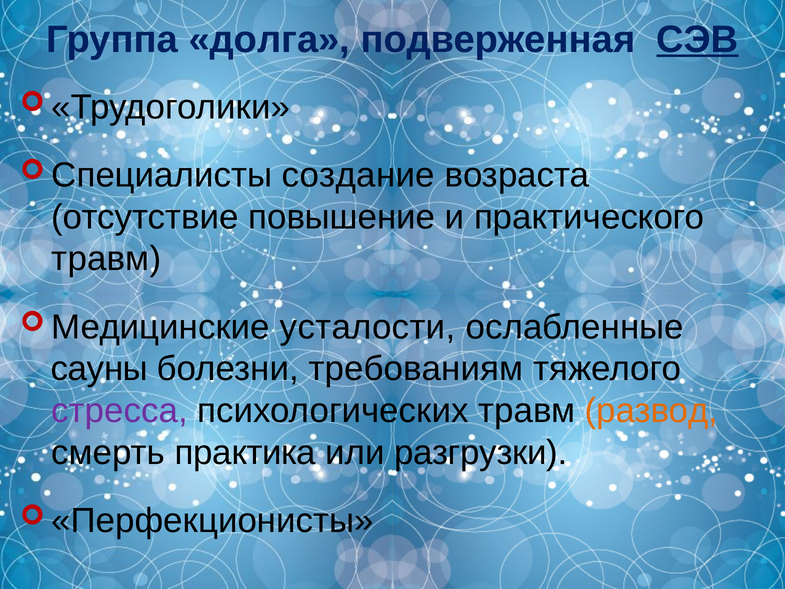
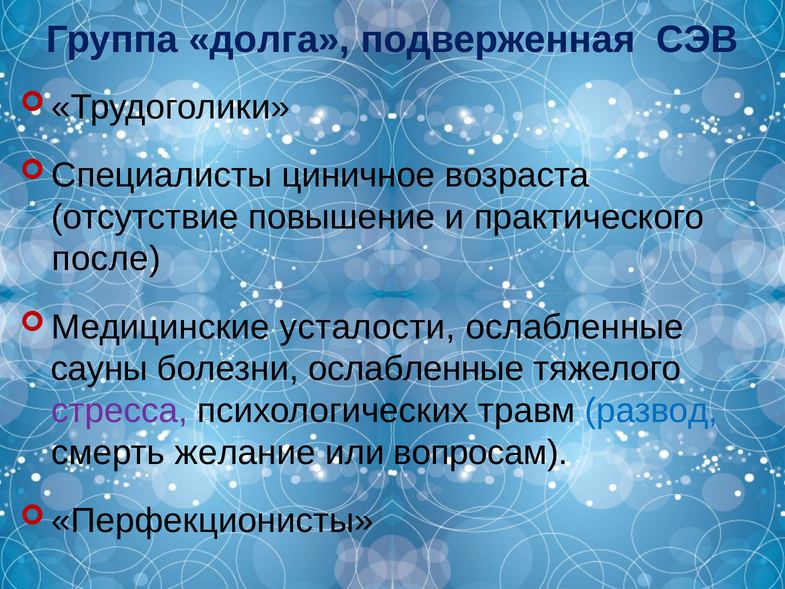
СЭВ underline: present -> none (697, 39)
создание: создание -> циничное (359, 175)
травм: травм -> после (106, 259)
болезни требованиям: требованиям -> ослабленные (416, 369)
развод colour: orange -> blue (651, 411)
практика: практика -> желание (245, 453)
разгрузки: разгрузки -> вопросам (481, 453)
